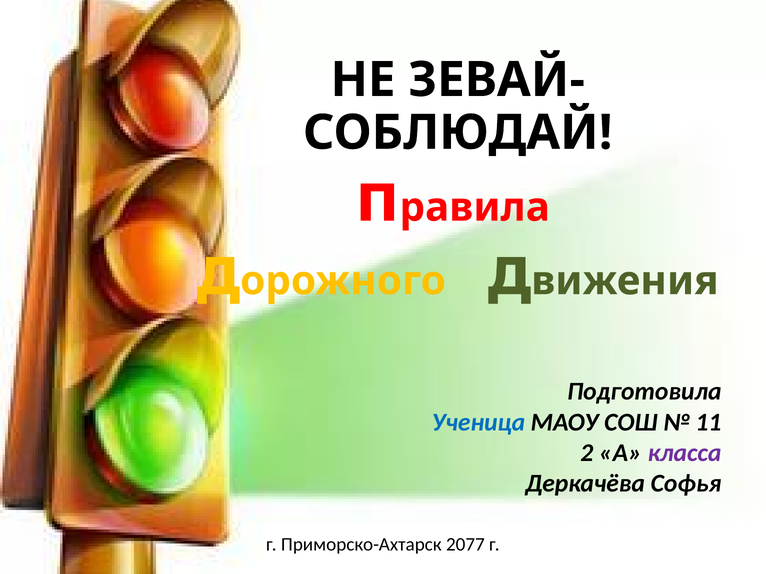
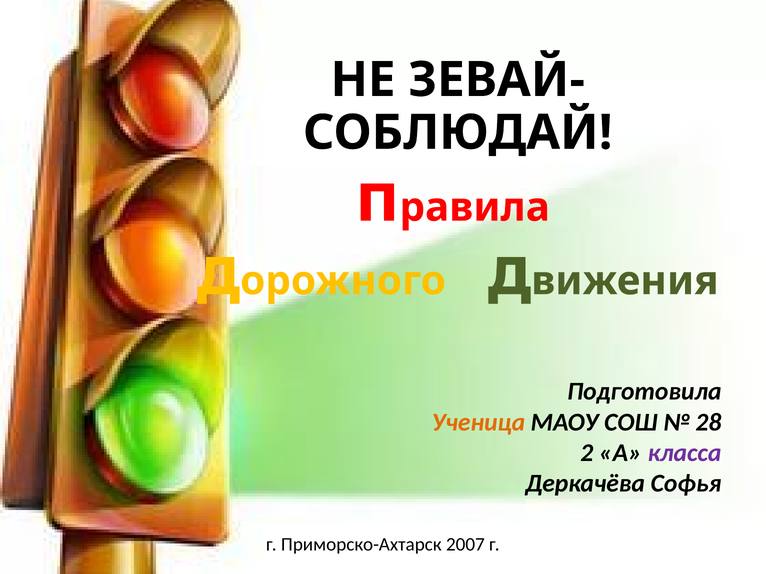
Ученица colour: blue -> orange (478, 423)
11: 11 -> 28 (708, 423)
2077: 2077 -> 2007 (465, 545)
